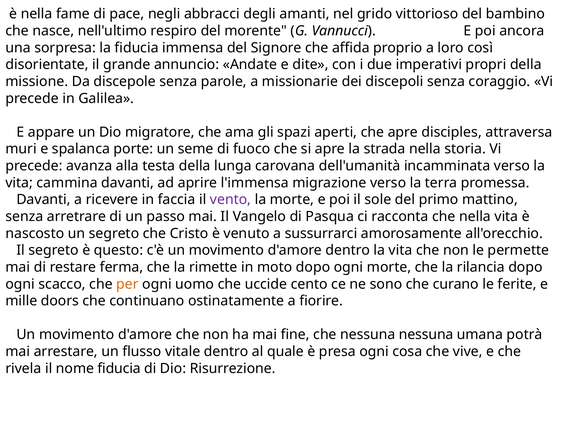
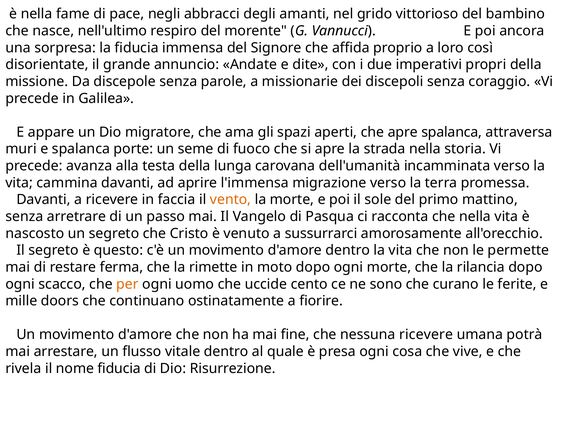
apre disciples: disciples -> spalanca (452, 132)
vento colour: purple -> orange (231, 199)
nessuna nessuna: nessuna -> ricevere (426, 334)
